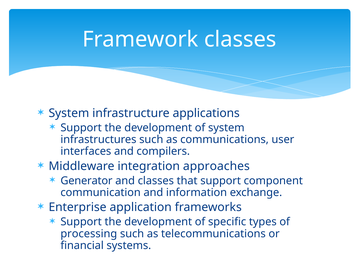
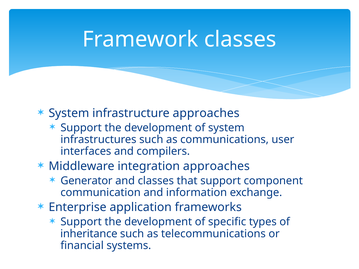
infrastructure applications: applications -> approaches (206, 113)
processing: processing -> inheritance (89, 234)
